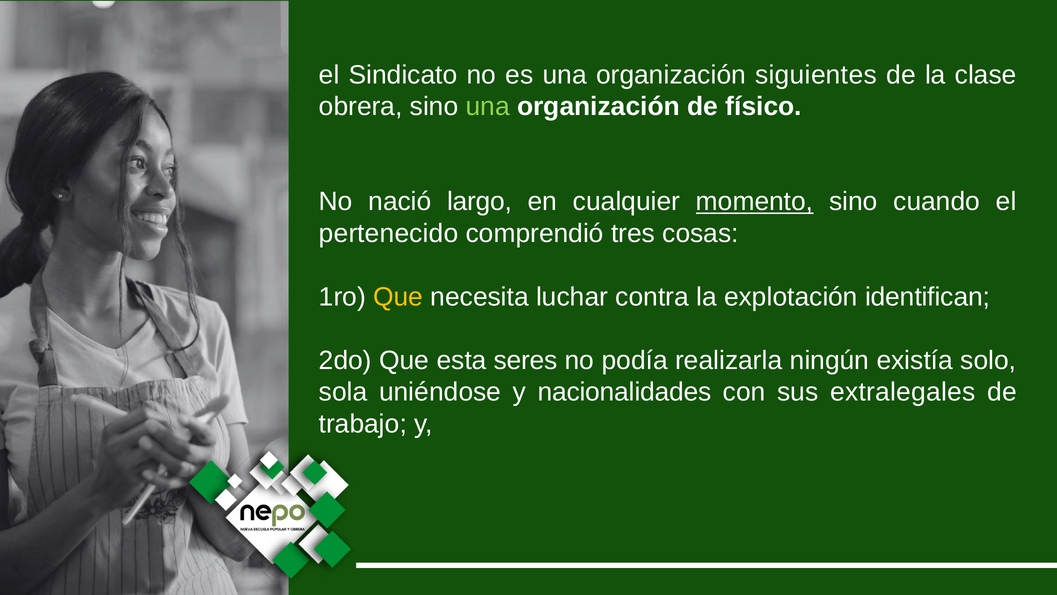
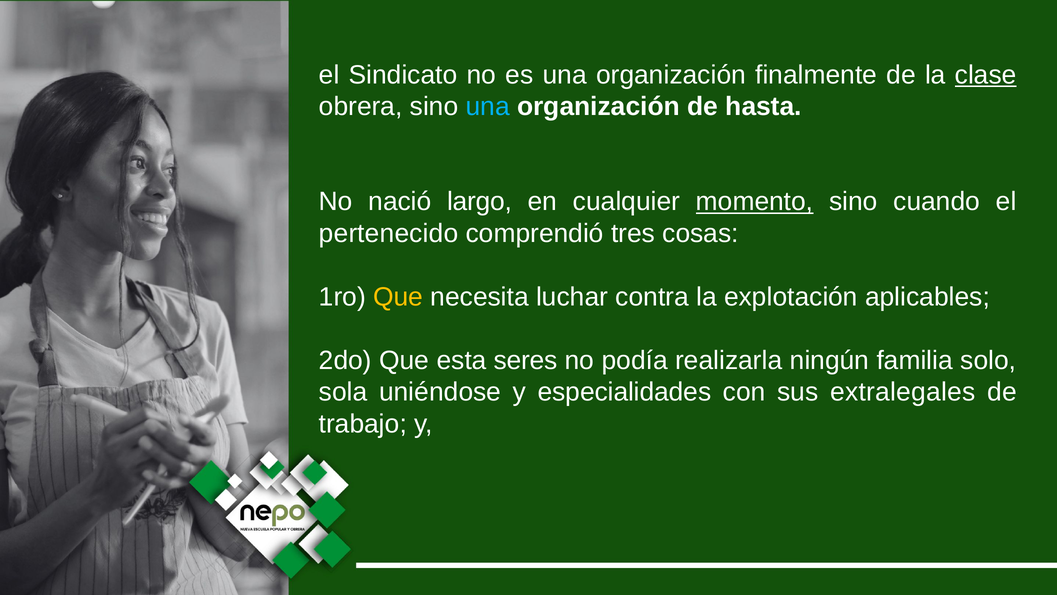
siguientes: siguientes -> finalmente (816, 75)
clase underline: none -> present (986, 75)
una colour: light green -> light blue (488, 106)
físico: físico -> hasta (764, 106)
identifican: identifican -> aplicables (927, 297)
existía: existía -> familia (915, 360)
nacionalidades: nacionalidades -> especialidades (625, 392)
